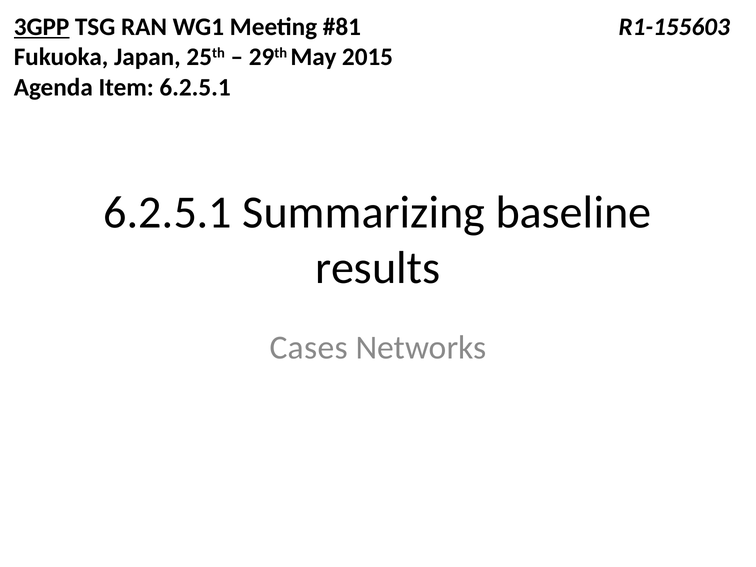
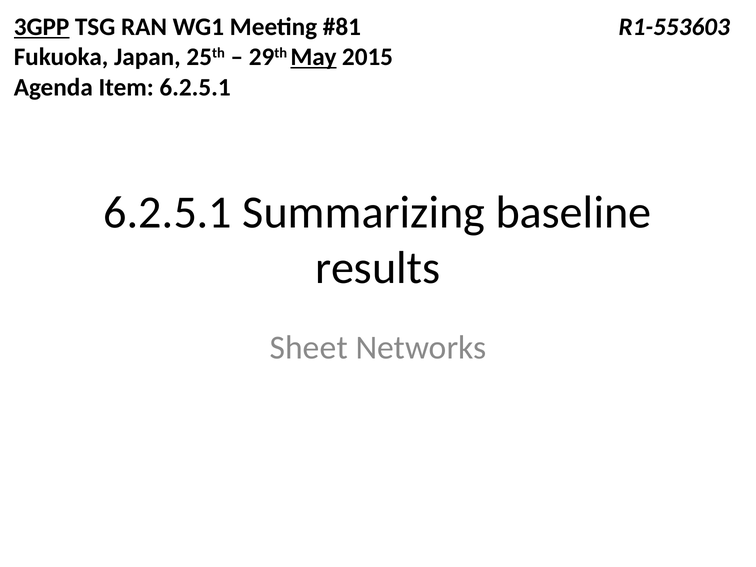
R1-155603: R1-155603 -> R1-553603 (674, 27)
May underline: none -> present (313, 57)
Cases: Cases -> Sheet (309, 348)
